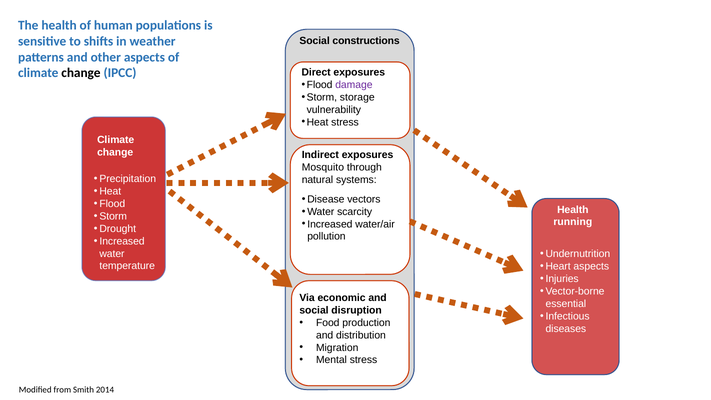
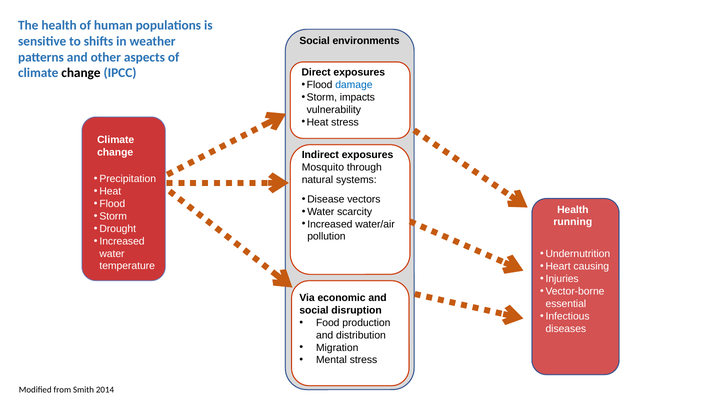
constructions: constructions -> environments (366, 41)
damage colour: purple -> blue (354, 85)
storage: storage -> impacts (357, 97)
Heart aspects: aspects -> causing (591, 266)
